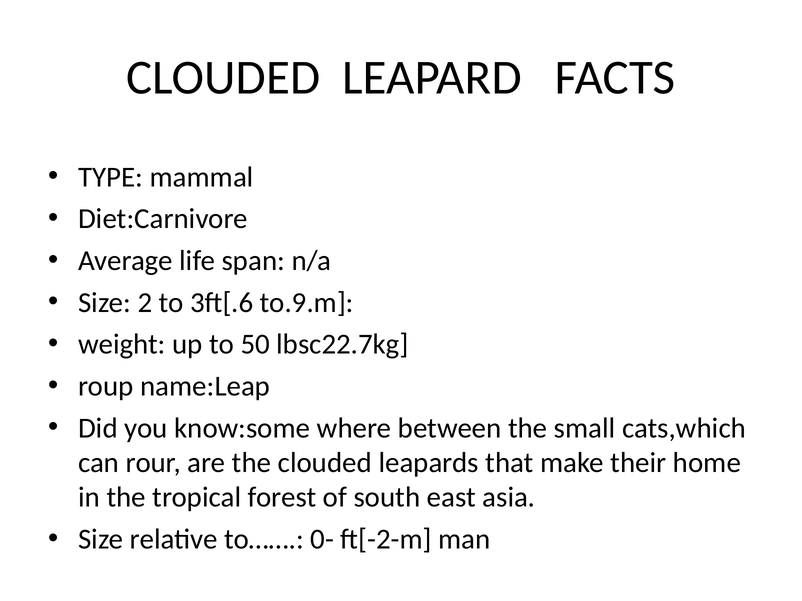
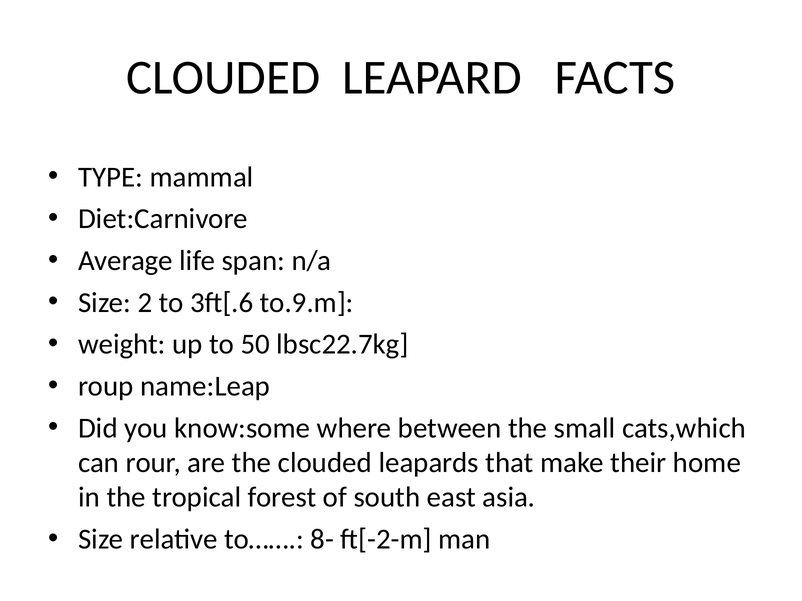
0-: 0- -> 8- (322, 540)
